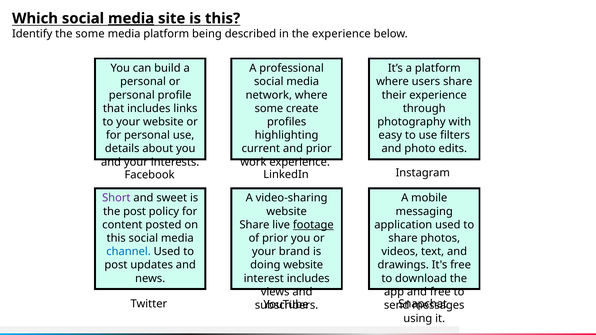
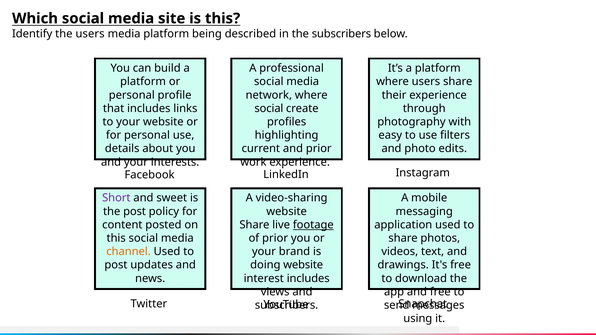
media underline: present -> none (131, 18)
the some: some -> users (90, 34)
the experience: experience -> subscribers (341, 34)
personal: personal -> platform (143, 82)
some: some -> social (269, 109)
channel colour: blue -> orange (129, 252)
